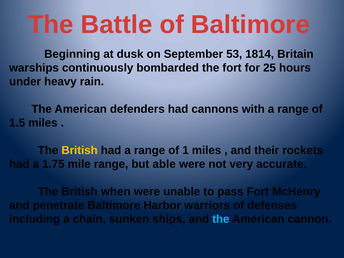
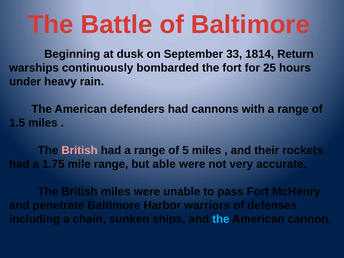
53: 53 -> 33 (234, 54)
Britain: Britain -> Return (295, 54)
British colour: yellow -> pink (80, 150)
1: 1 -> 5 (186, 150)
British when: when -> miles (116, 192)
